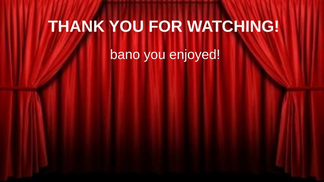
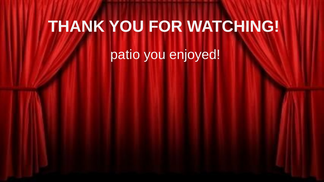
bano: bano -> patio (125, 55)
